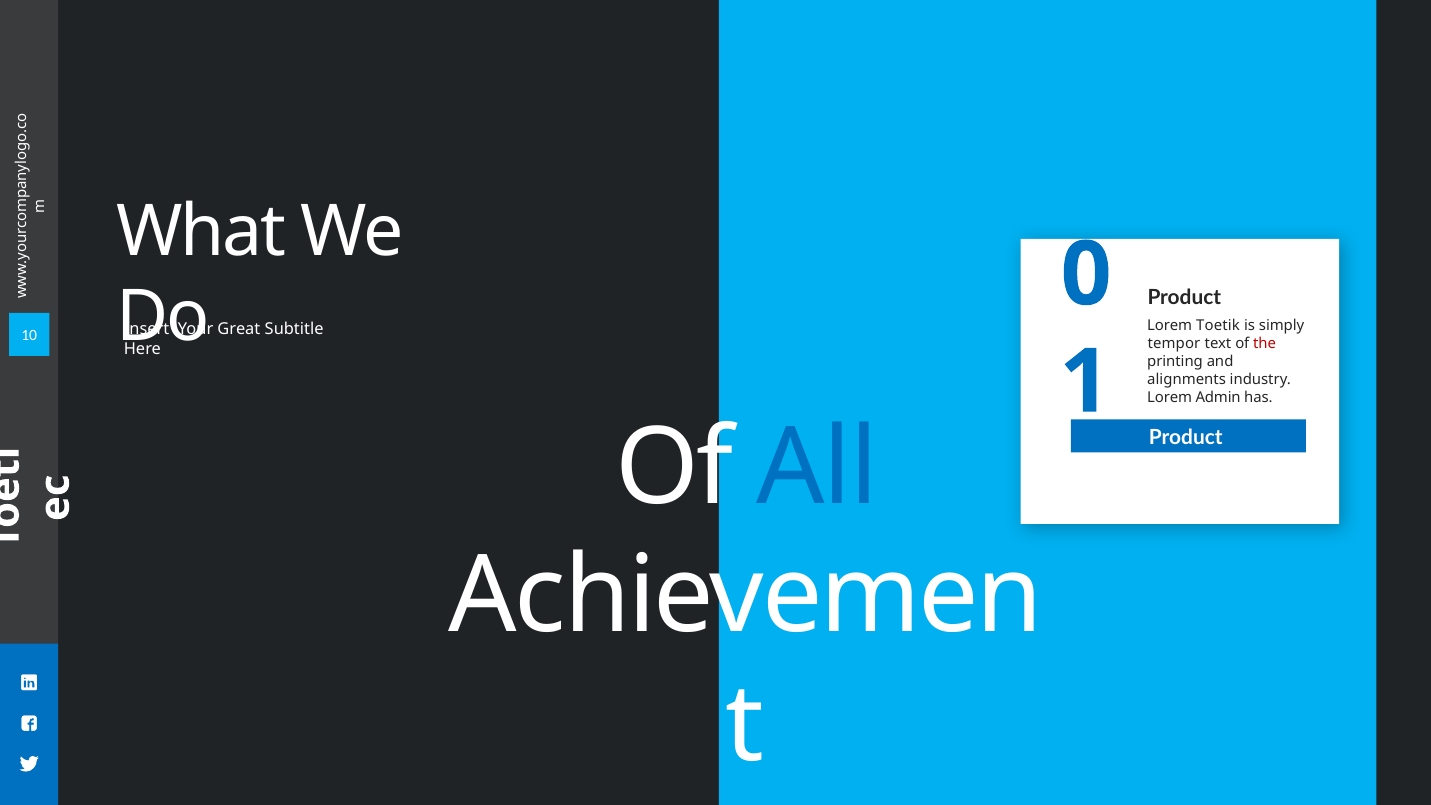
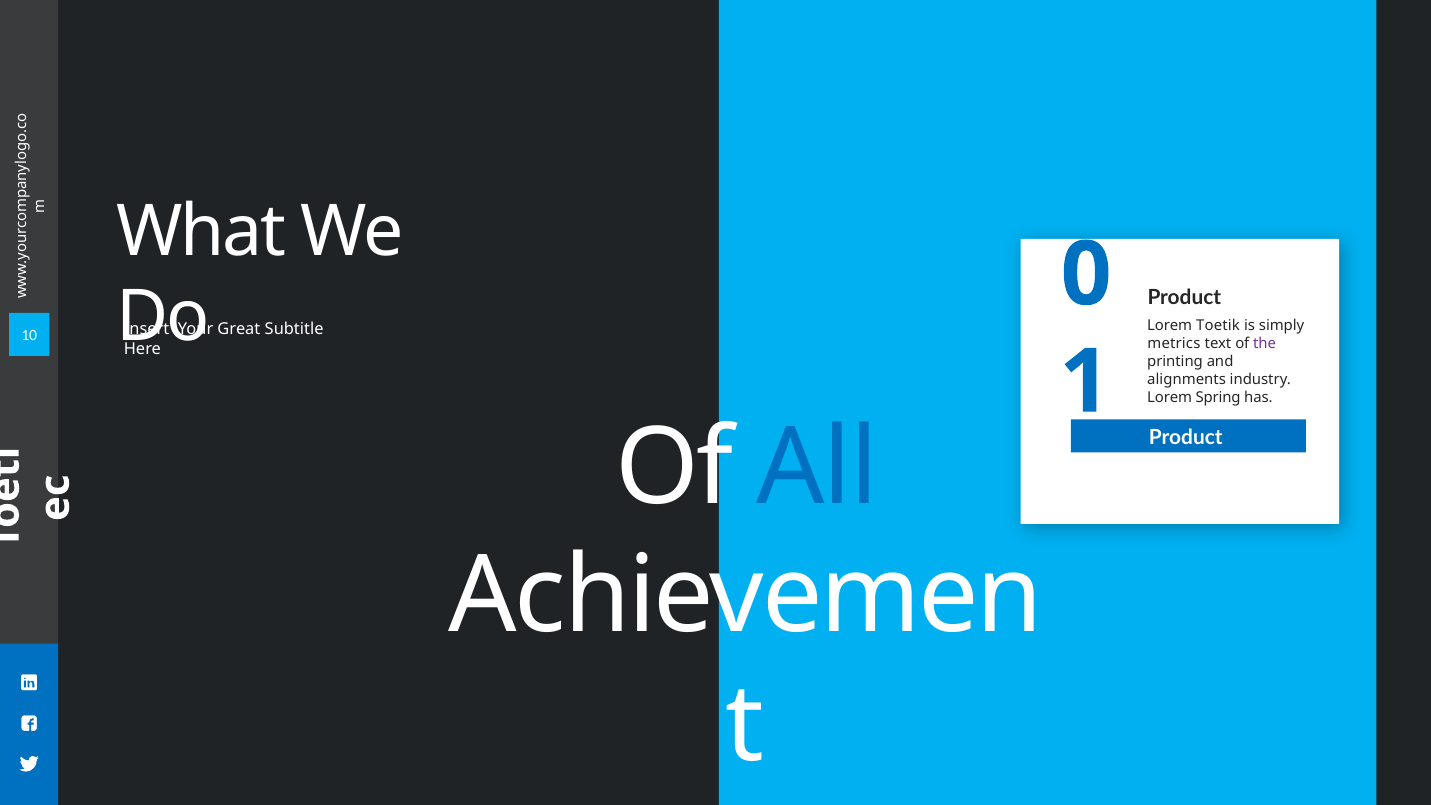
tempor: tempor -> metrics (1174, 344)
the colour: red -> purple (1265, 344)
Admin: Admin -> Spring (1218, 397)
